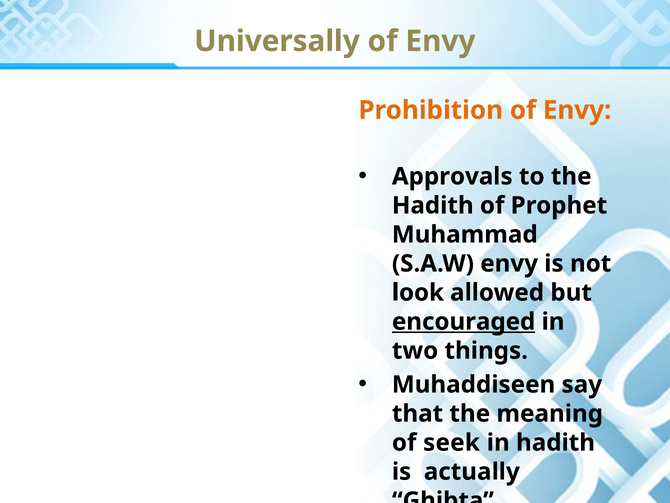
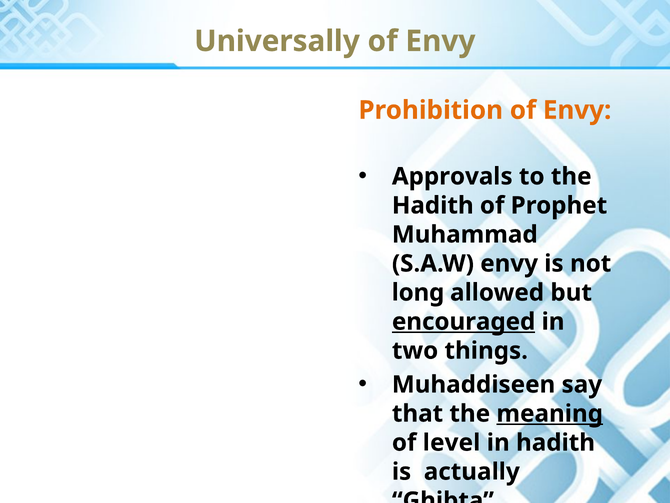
look: look -> long (418, 292)
meaning underline: none -> present (550, 413)
seek: seek -> level (452, 442)
